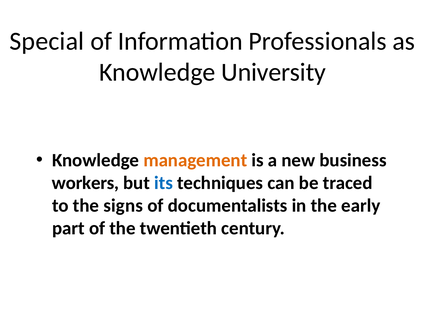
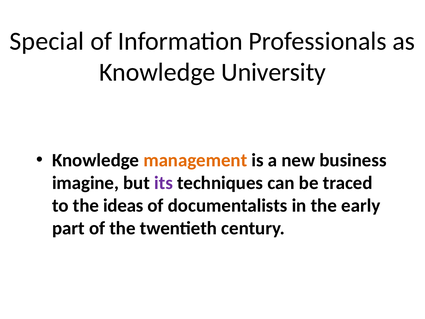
workers: workers -> imagine (86, 183)
its colour: blue -> purple (164, 183)
signs: signs -> ideas (123, 205)
